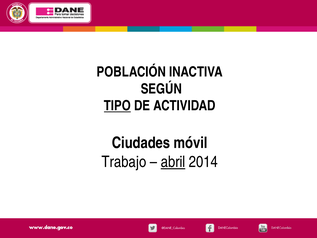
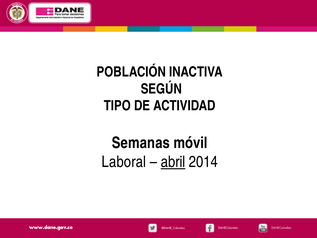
TIPO underline: present -> none (117, 106)
Ciudades: Ciudades -> Semanas (141, 143)
Trabajo: Trabajo -> Laboral (124, 162)
